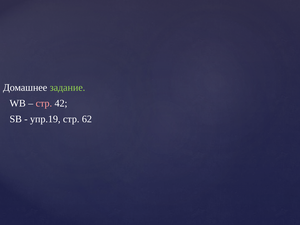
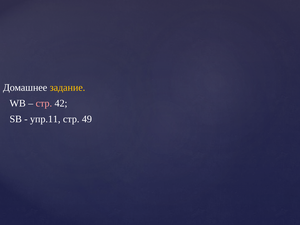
задание colour: light green -> yellow (67, 87)
упр.19: упр.19 -> упр.11 (45, 119)
62: 62 -> 49 (87, 119)
